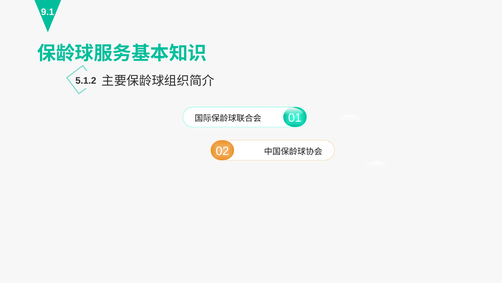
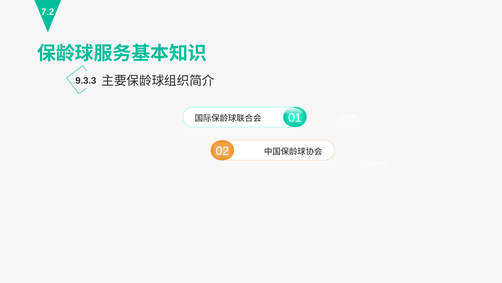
9.1: 9.1 -> 7.2 (48, 12)
5.1.2: 5.1.2 -> 9.3.3 (86, 81)
